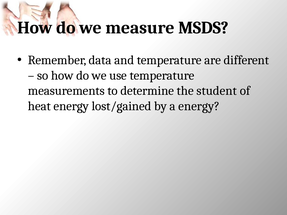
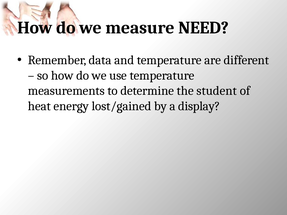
MSDS: MSDS -> NEED (204, 28)
a energy: energy -> display (199, 106)
